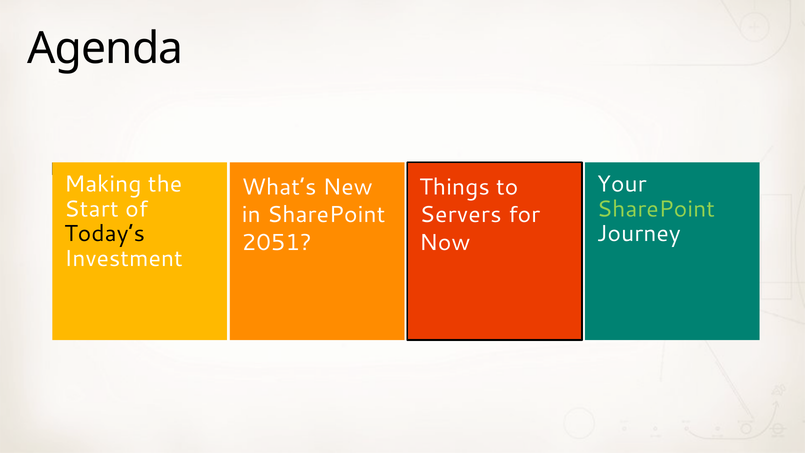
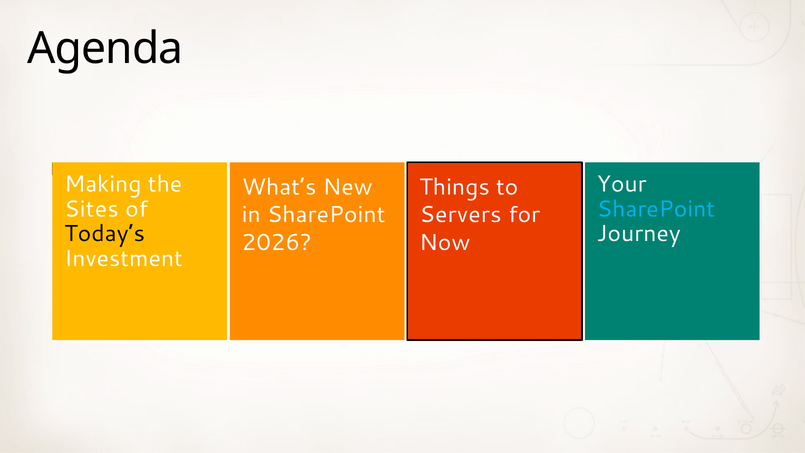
Start: Start -> Sites (91, 209)
SharePoint colour: light green -> light blue (656, 209)
2051: 2051 -> 2026 (277, 242)
